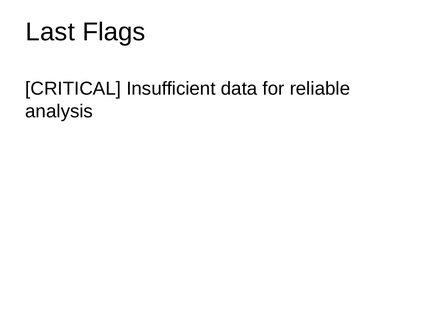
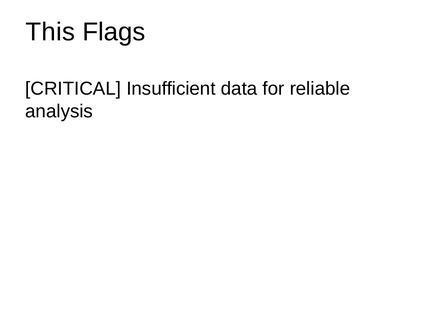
Last: Last -> This (50, 32)
